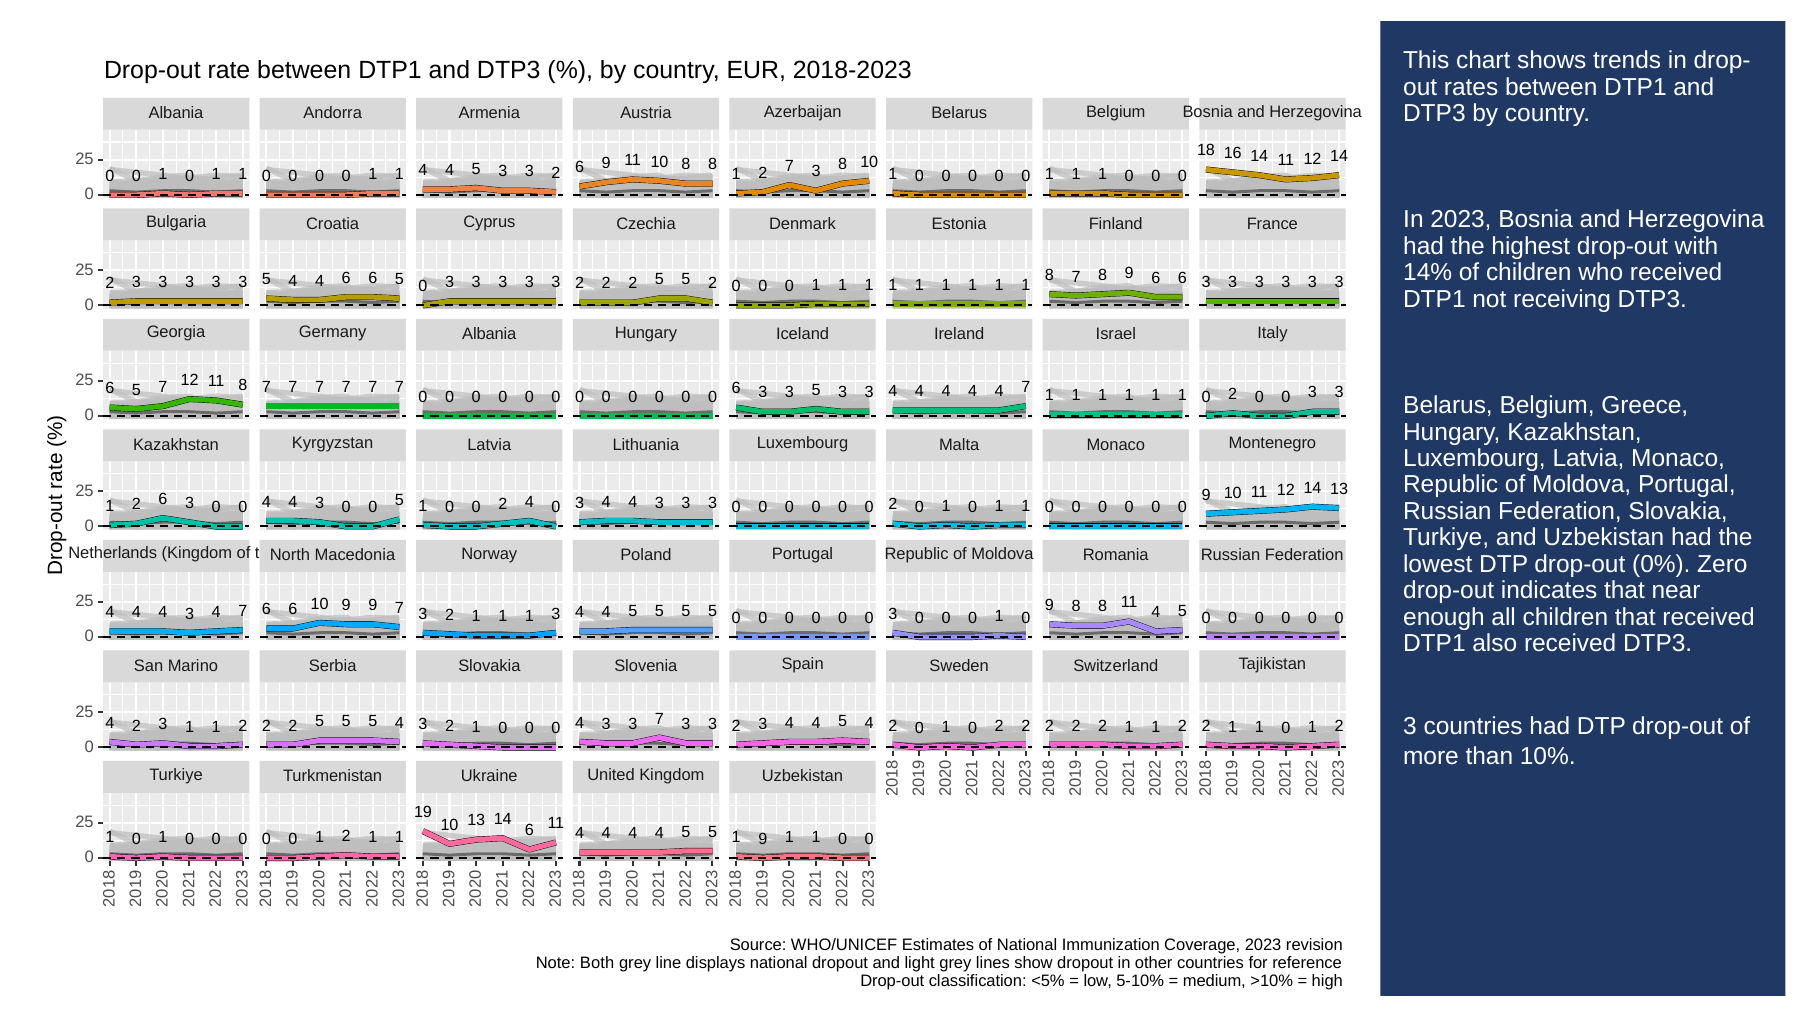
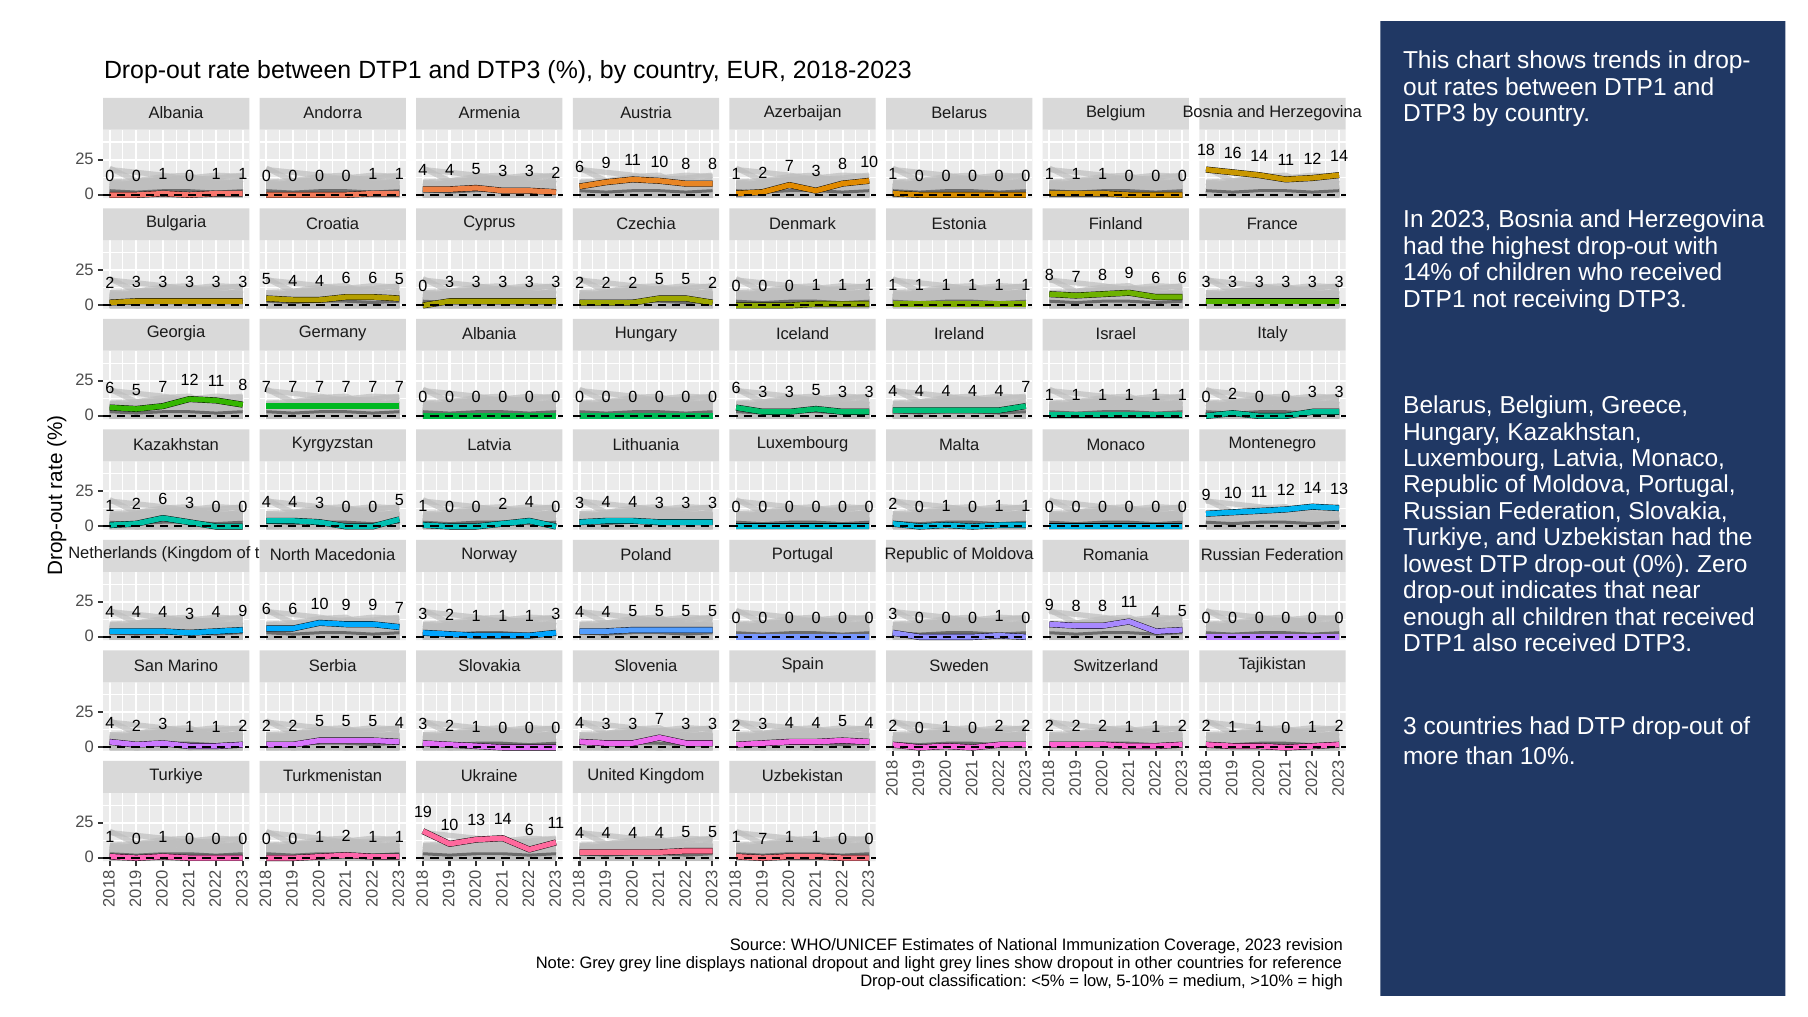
3 4 7: 7 -> 9 (243, 611)
9: 9 -> 7 (763, 839)
Note Both: Both -> Grey (597, 963)
